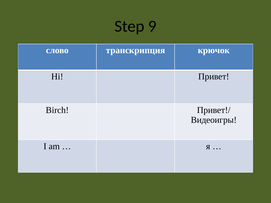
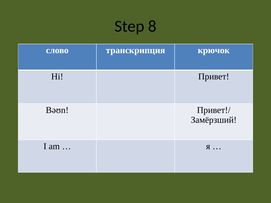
9: 9 -> 8 (152, 26)
Birch: Birch -> Bəʊn (57, 110)
Видеоигры: Видеоигры -> Замёрзший (214, 120)
